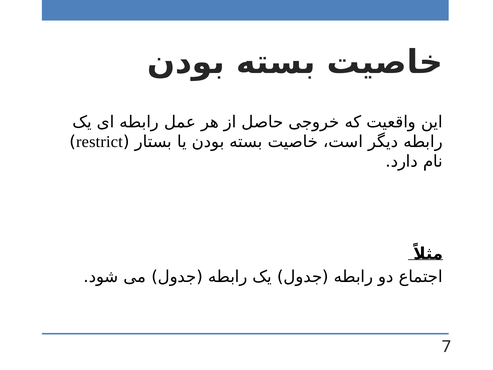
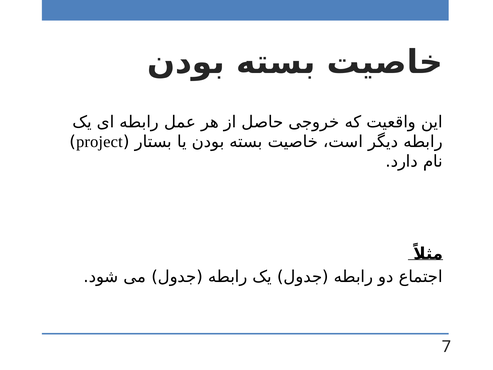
restrict: restrict -> project (99, 142)
